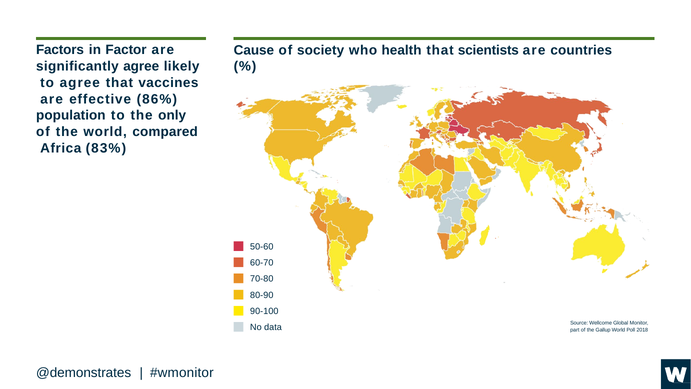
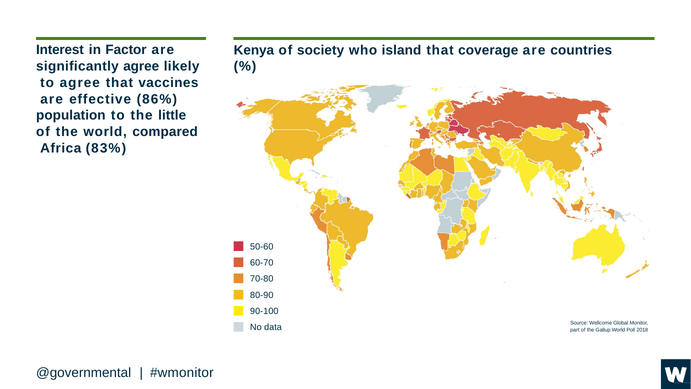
Factors: Factors -> Interest (60, 50)
Cause: Cause -> Kenya (254, 50)
health: health -> island (401, 50)
scientists: scientists -> coverage (488, 50)
only: only -> little (172, 115)
@demonstrates: @demonstrates -> @governmental (84, 372)
